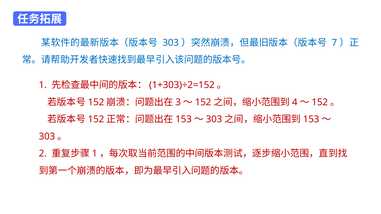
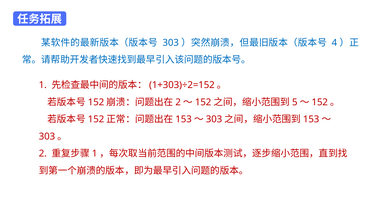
7: 7 -> 4 (334, 43)
3: 3 -> 2 (178, 102)
4: 4 -> 5 (295, 102)
